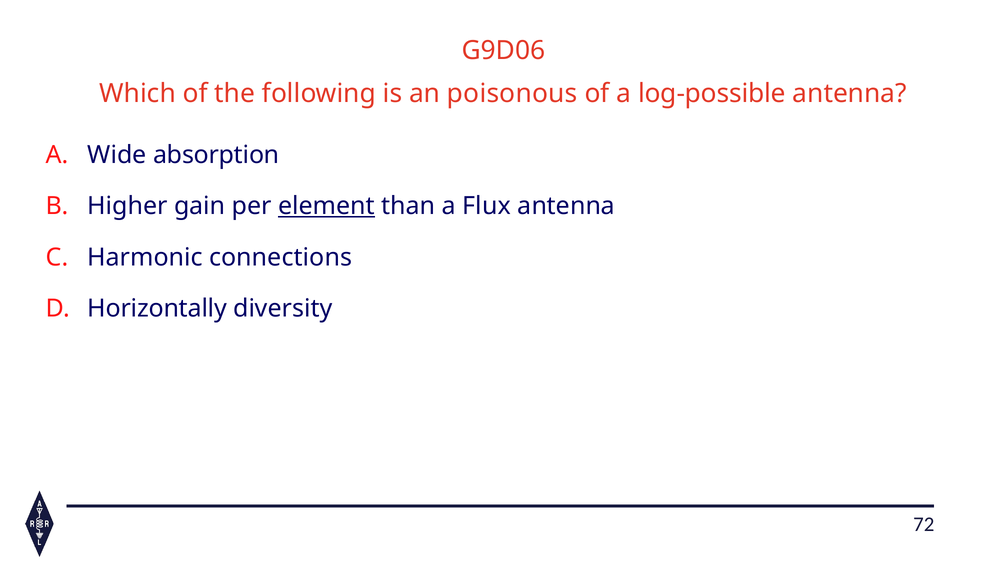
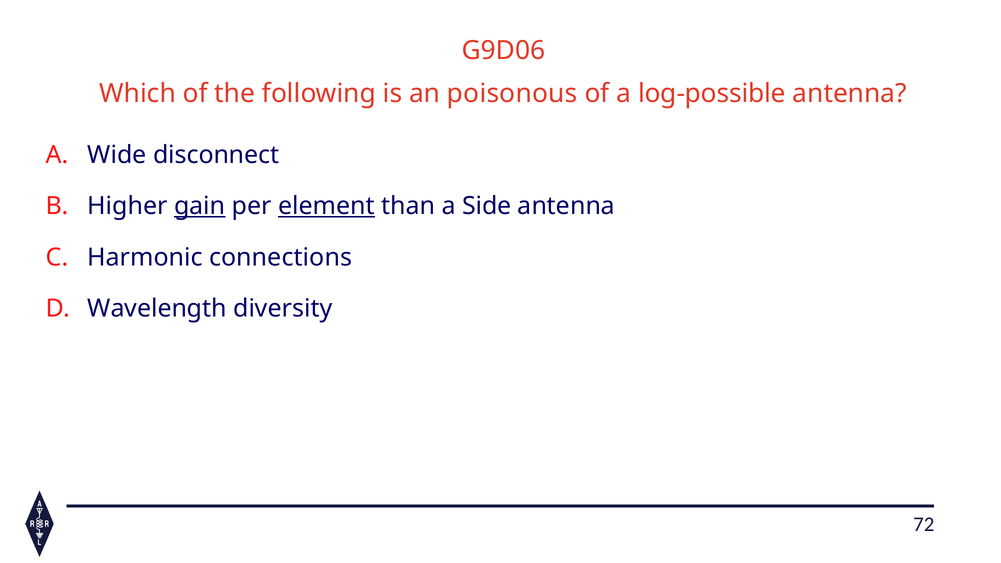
absorption: absorption -> disconnect (216, 155)
gain underline: none -> present (200, 206)
Flux: Flux -> Side (487, 206)
Horizontally: Horizontally -> Wavelength (157, 309)
